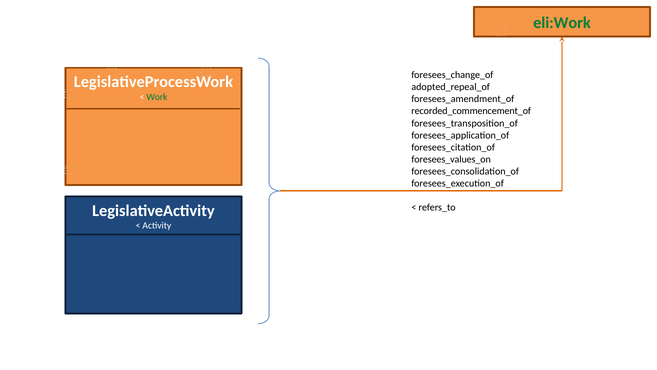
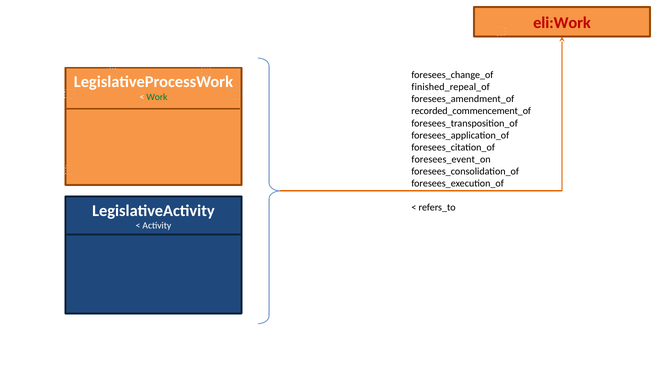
eli:Work colour: green -> red (562, 23)
adopted_repeal_of: adopted_repeal_of -> finished_repeal_of (451, 87)
foresees_values_on: foresees_values_on -> foresees_event_on (451, 159)
